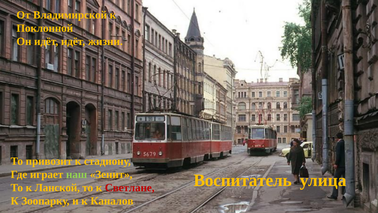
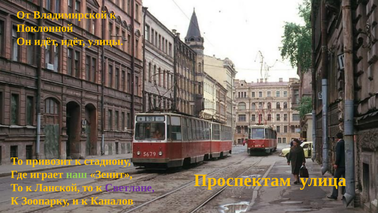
жизни: жизни -> улицы (106, 41)
Воспитатель: Воспитатель -> Проспектам (243, 180)
Светлане colour: red -> purple (130, 187)
